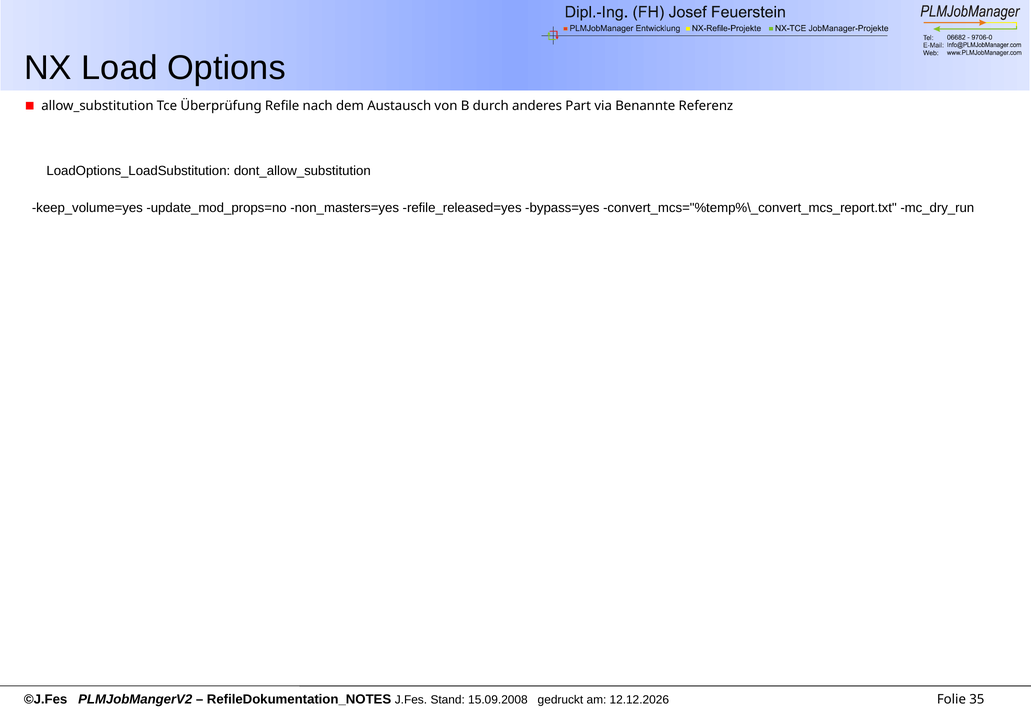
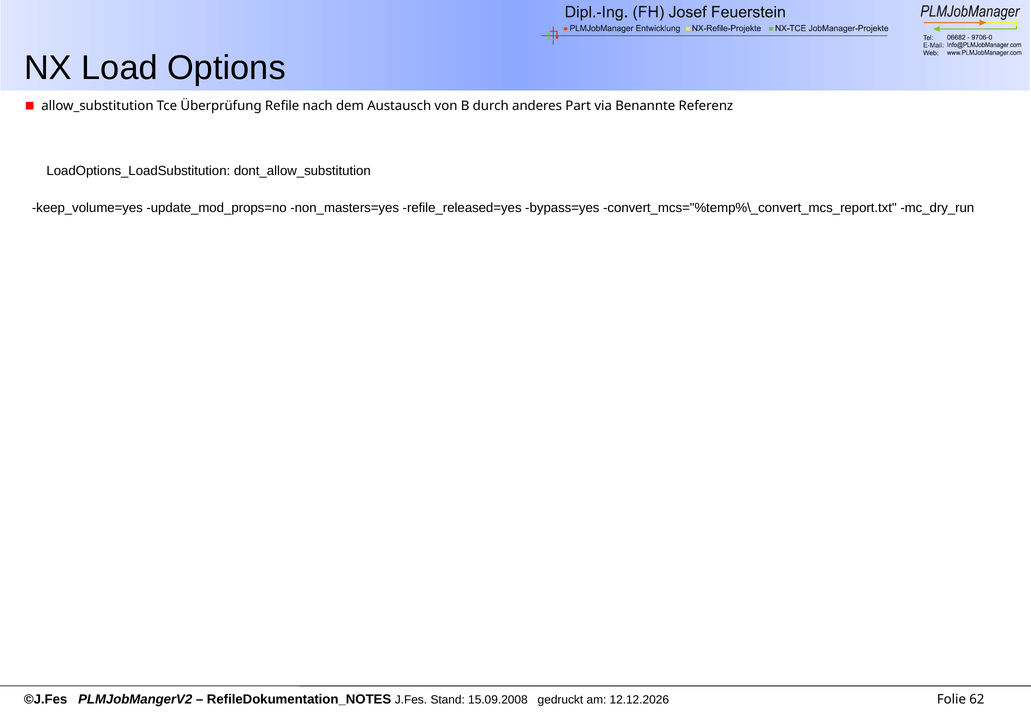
35: 35 -> 62 (977, 700)
